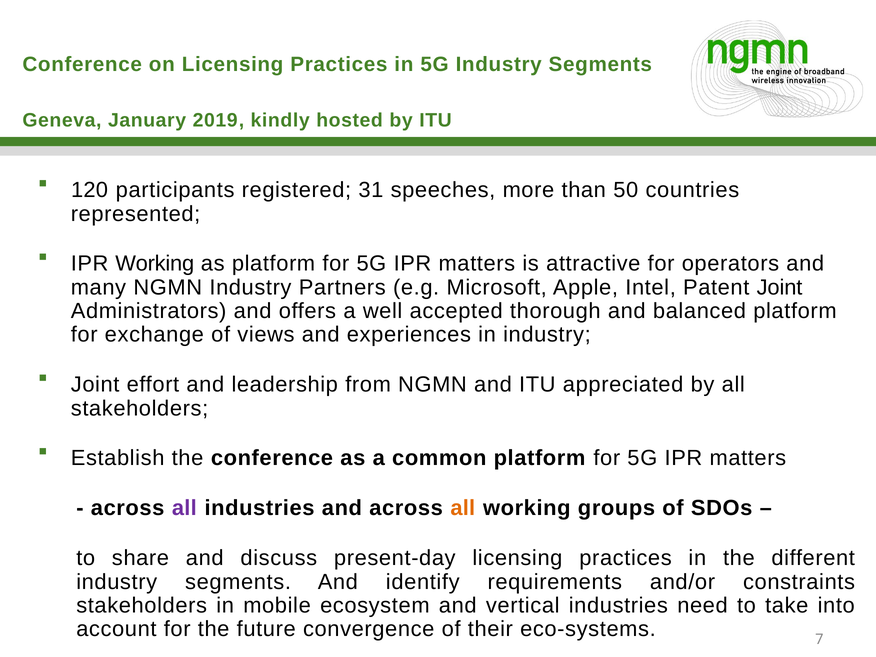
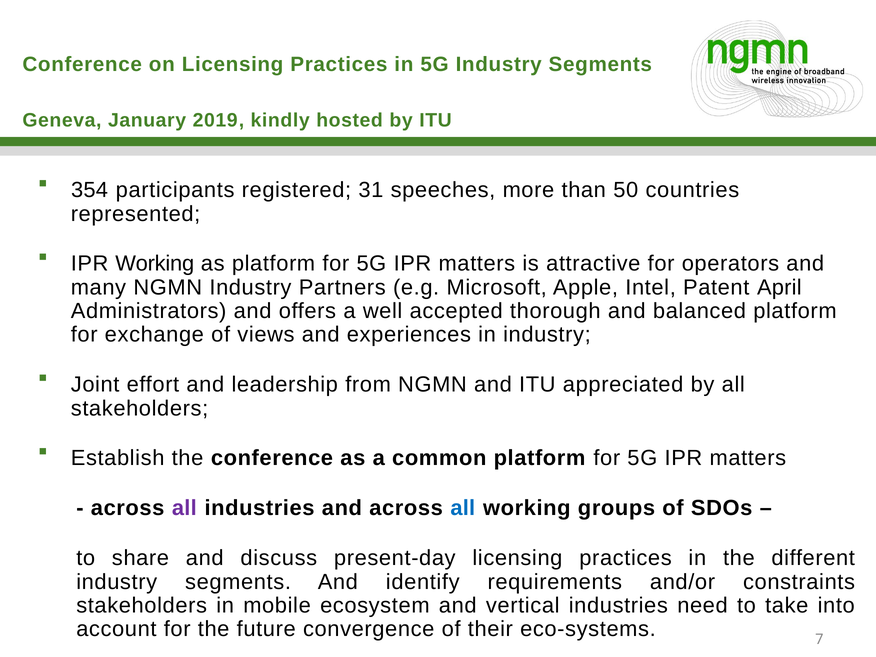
120: 120 -> 354 (90, 190)
Patent Joint: Joint -> April (779, 287)
all colour: orange -> blue (463, 508)
